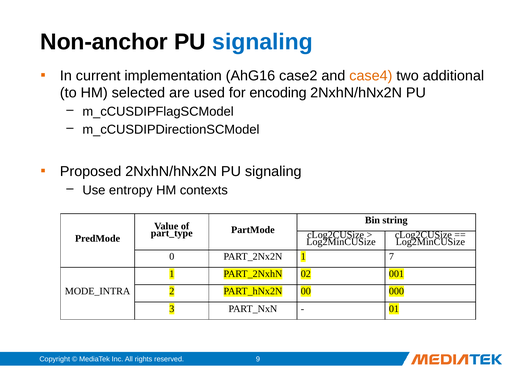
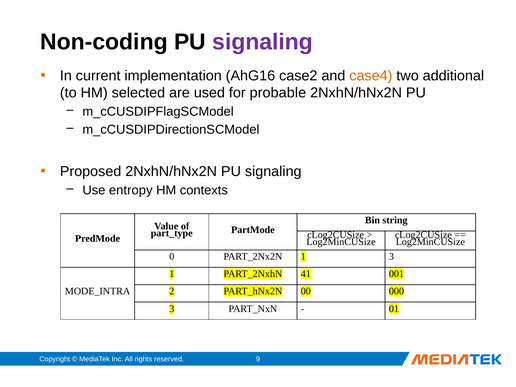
Non-anchor: Non-anchor -> Non-coding (104, 42)
signaling colour: blue -> purple (263, 42)
encoding: encoding -> probable (278, 93)
1 7: 7 -> 3 (391, 257)
02: 02 -> 41 (306, 274)
